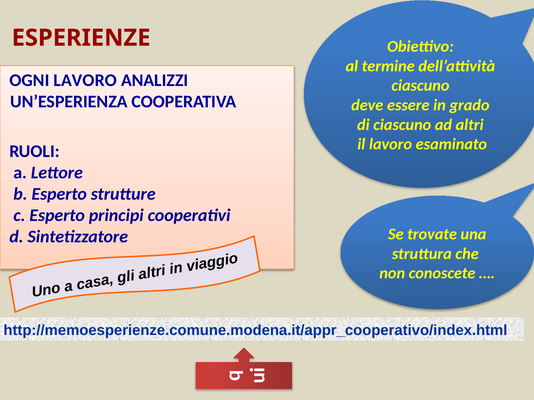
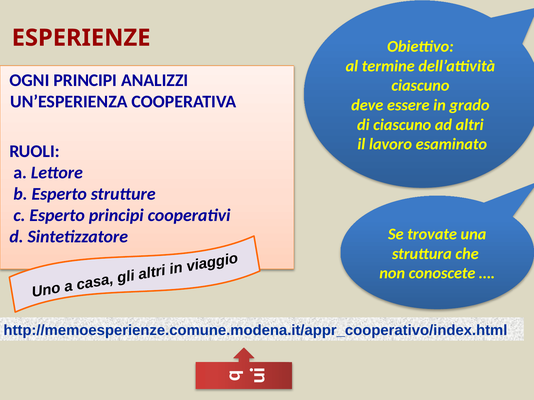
OGNI LAVORO: LAVORO -> PRINCIPI (85, 80)
